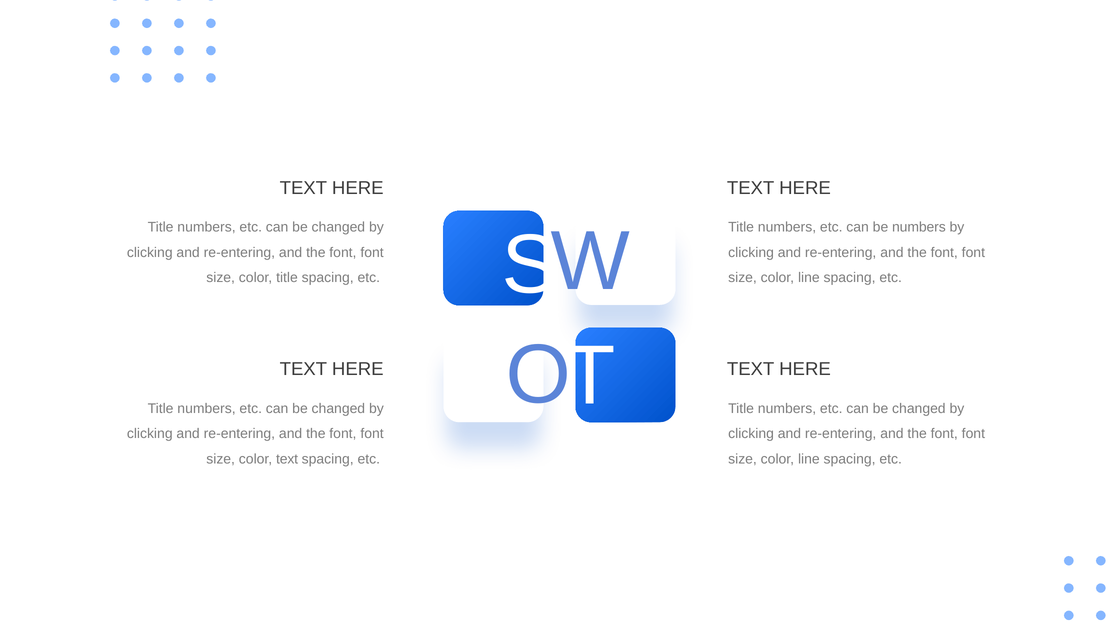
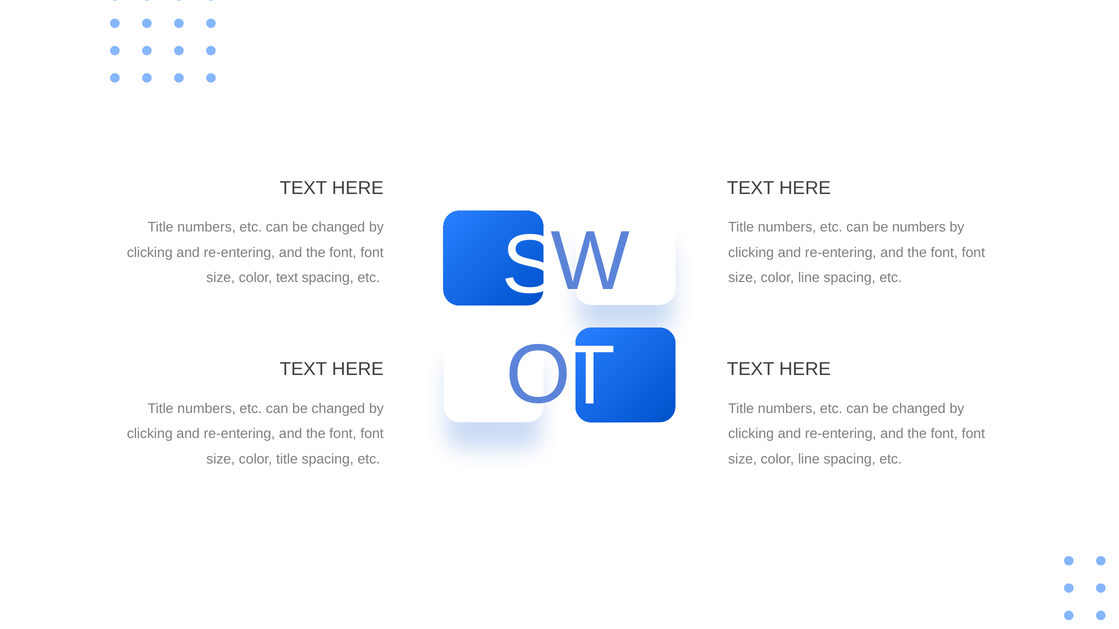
color title: title -> text (287, 278)
color text: text -> title (287, 459)
